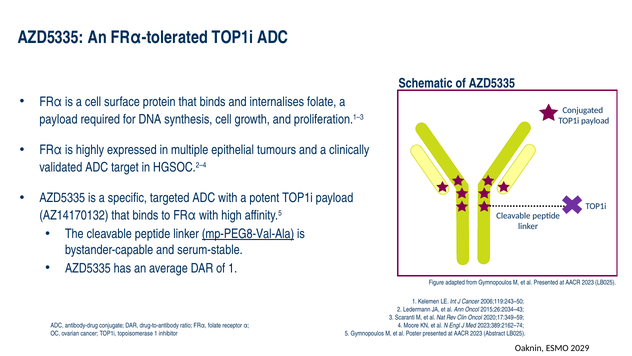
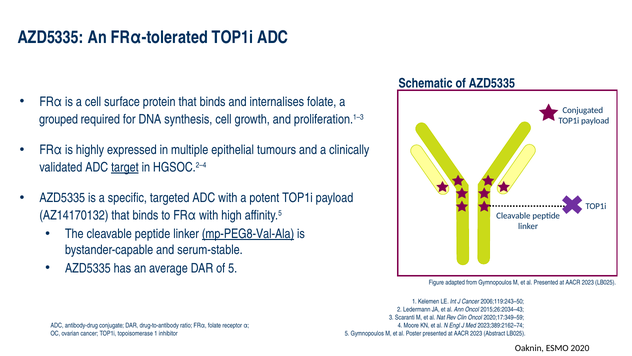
payload: payload -> grouped (59, 119)
target underline: none -> present (125, 167)
of 1: 1 -> 5 (233, 268)
2029: 2029 -> 2020 (580, 348)
